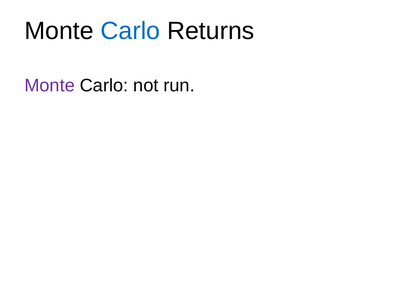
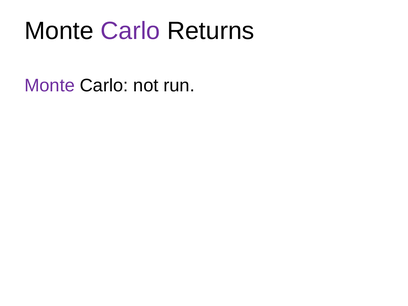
Carlo colour: blue -> purple (130, 31)
